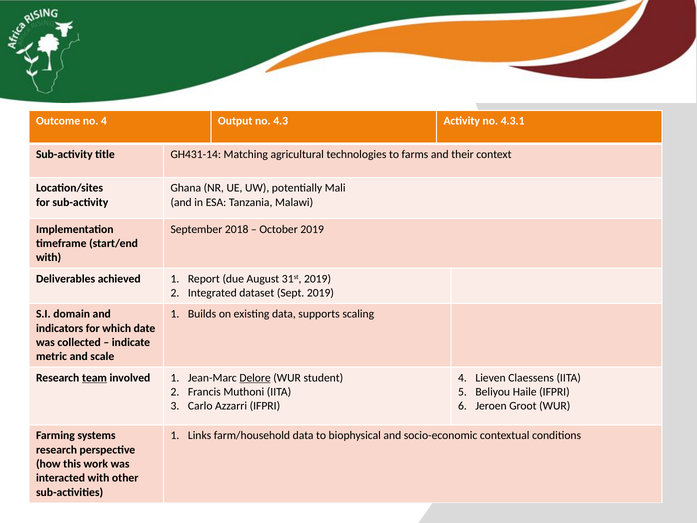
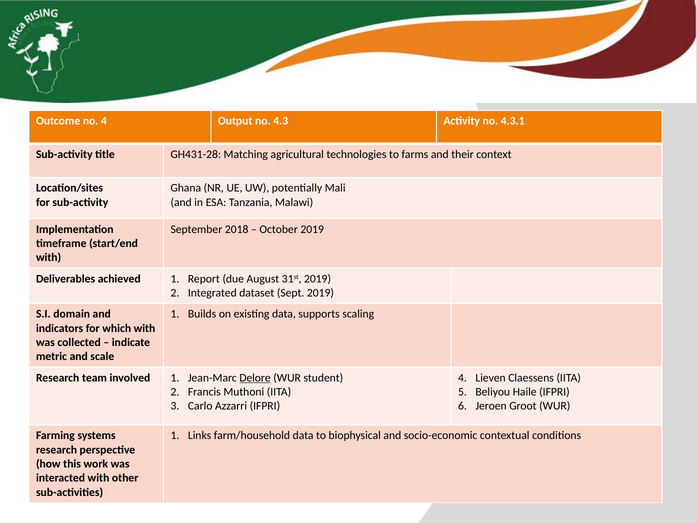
GH431-14: GH431-14 -> GH431-28 (196, 155)
which date: date -> with (145, 328)
team underline: present -> none (94, 378)
